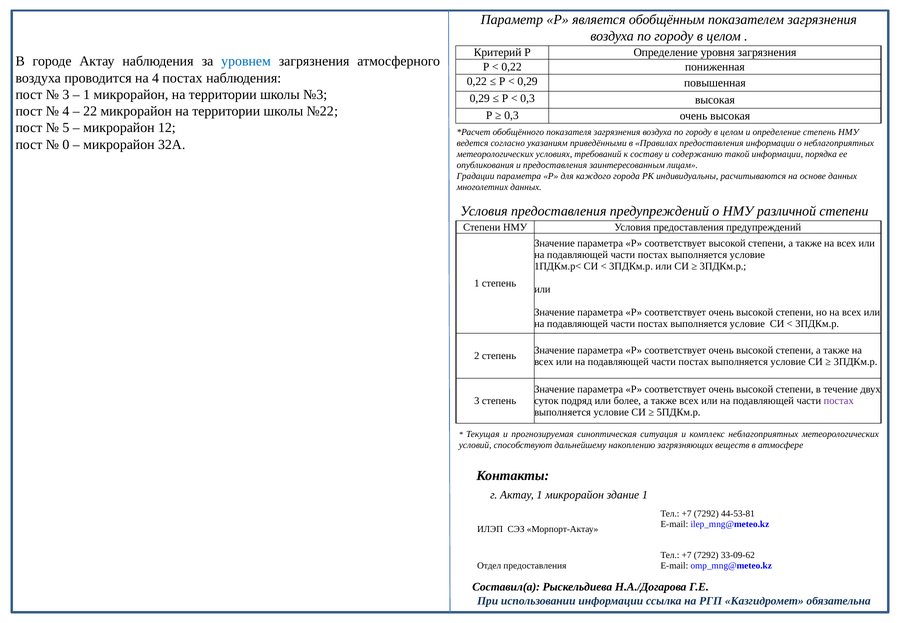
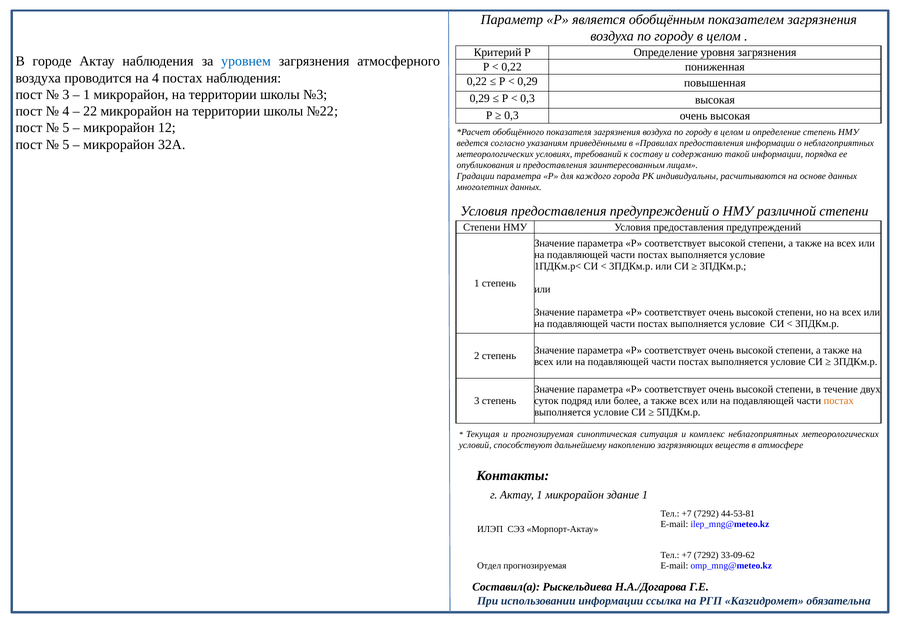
0: 0 -> 5 (66, 145)
постах colour: purple -> orange (839, 401)
Отдел предоставления: предоставления -> прогнозируемая (535, 566)
